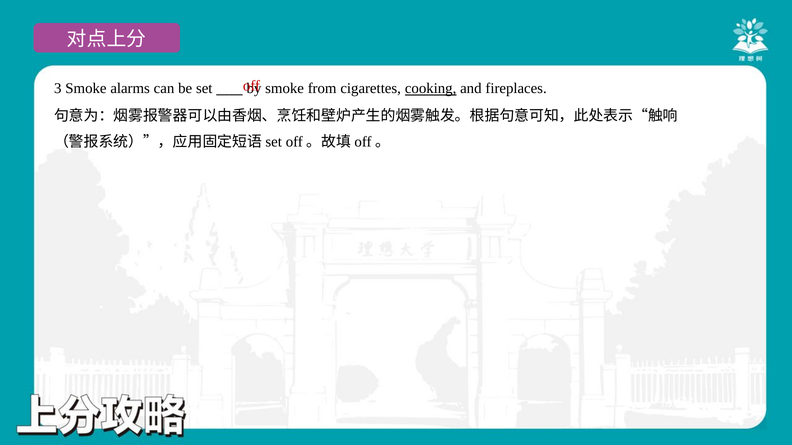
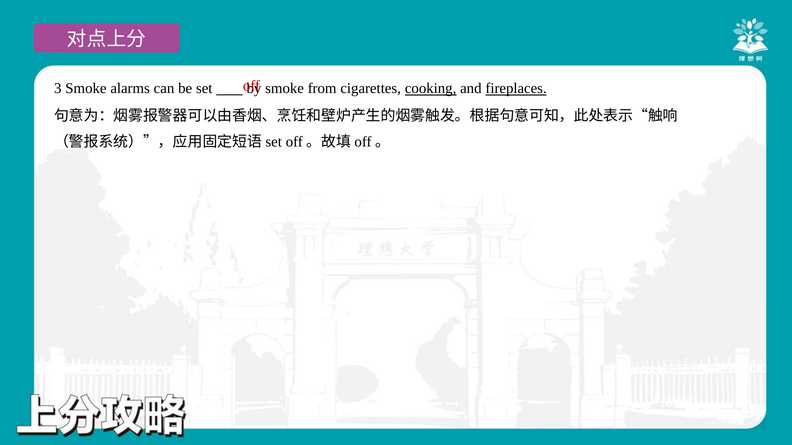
fireplaces underline: none -> present (516, 89)
